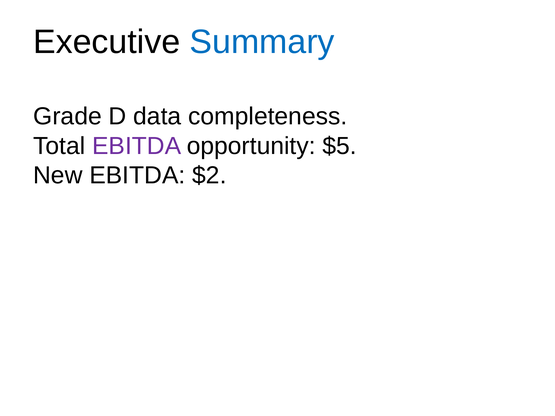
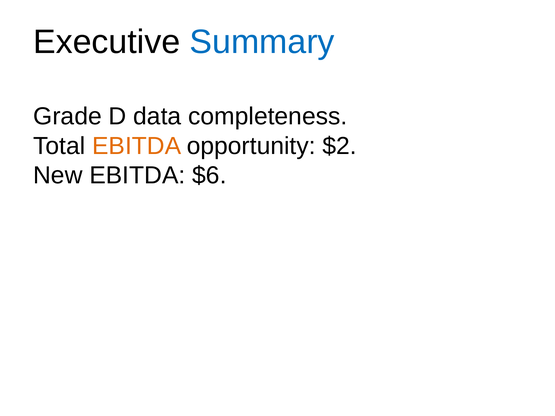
EBITDA colour: purple -> orange (137, 146)
$5: $5 -> $2 (340, 146)
$2: $2 -> $6 (209, 176)
